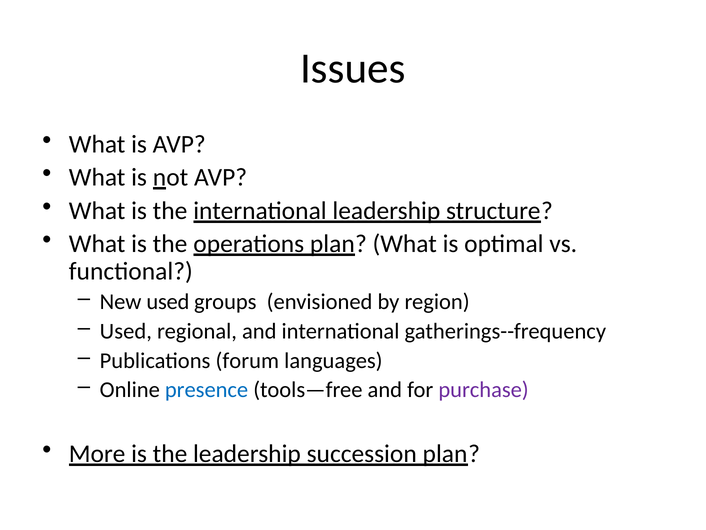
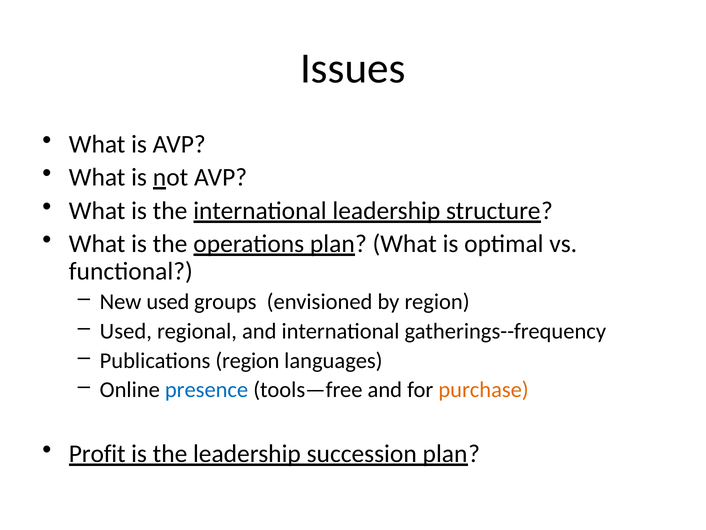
Publications forum: forum -> region (247, 360)
purchase colour: purple -> orange (484, 390)
More: More -> Profit (97, 453)
